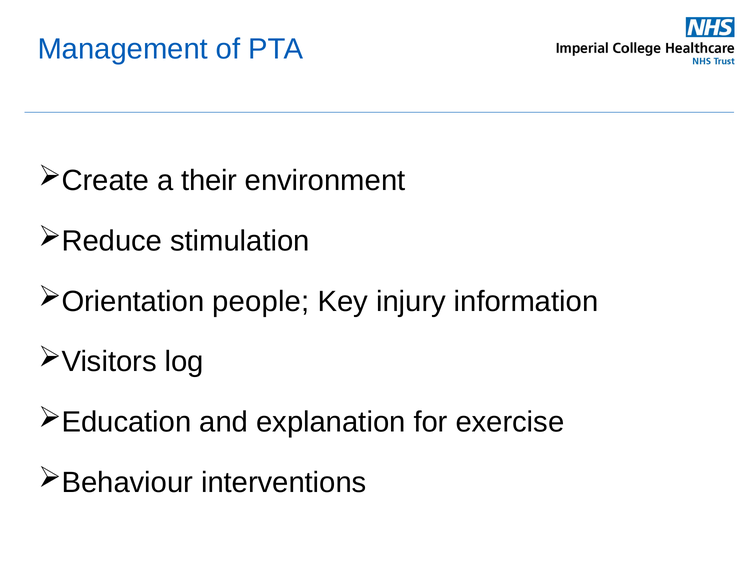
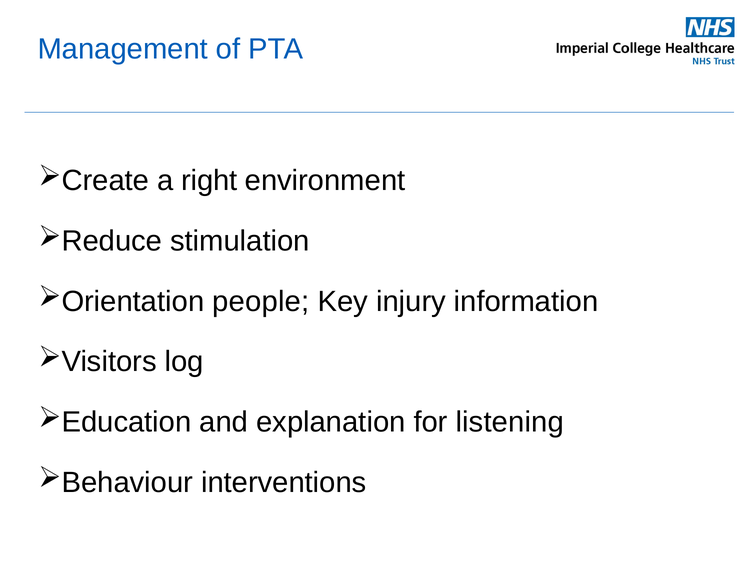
their: their -> right (209, 181)
exercise: exercise -> listening (510, 422)
